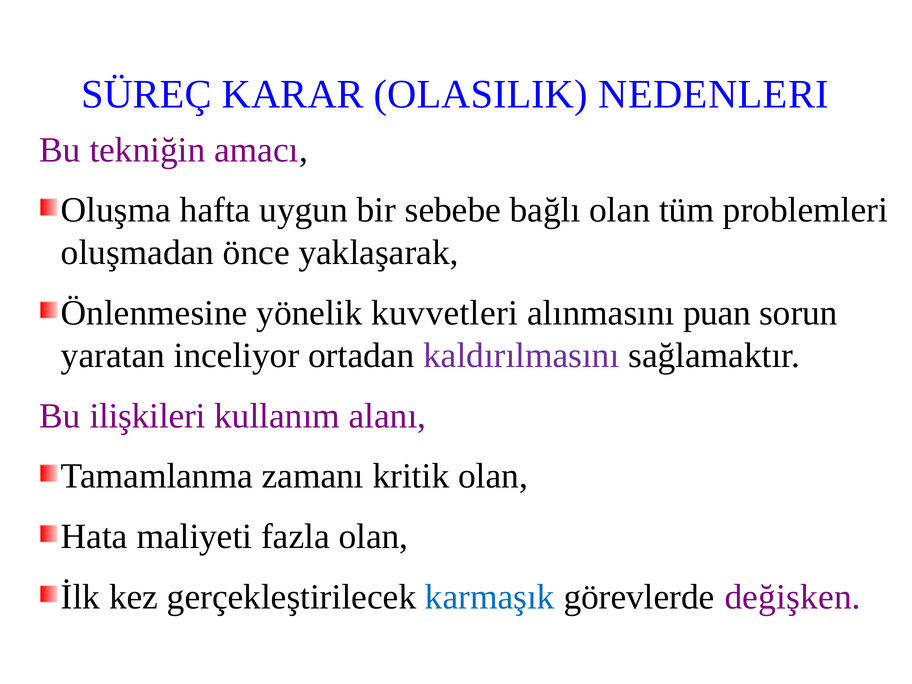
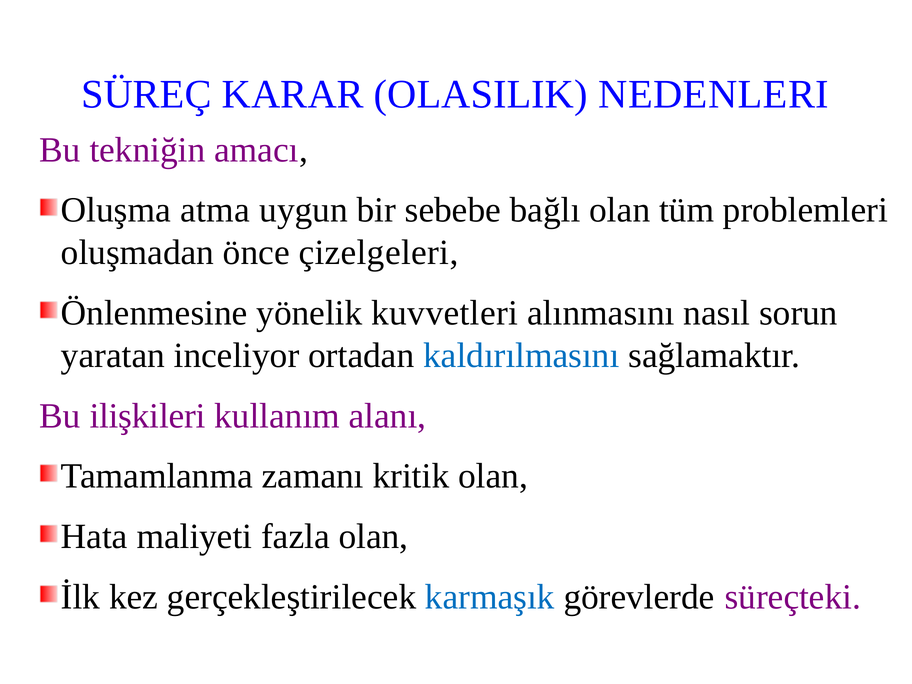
hafta: hafta -> atma (215, 210)
yaklaşarak: yaklaşarak -> çizelgeleri (378, 253)
puan: puan -> nasıl (717, 313)
kaldırılmasını colour: purple -> blue (521, 356)
değişken: değişken -> süreçteki (793, 597)
